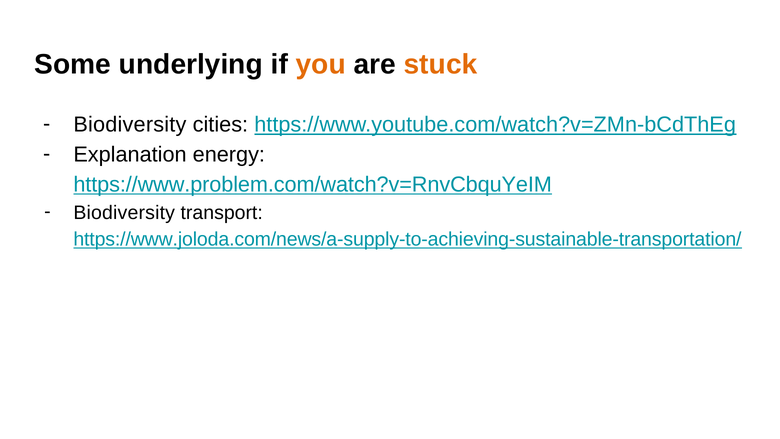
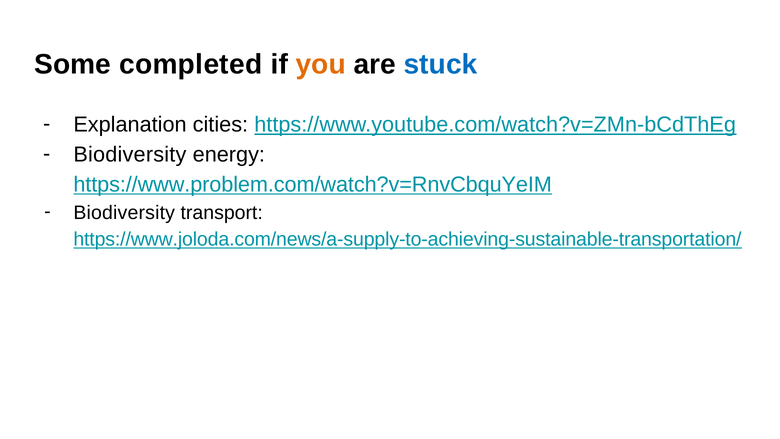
underlying: underlying -> completed (191, 65)
stuck colour: orange -> blue (441, 65)
Biodiversity: Biodiversity -> Explanation (130, 125)
Explanation: Explanation -> Biodiversity (130, 154)
